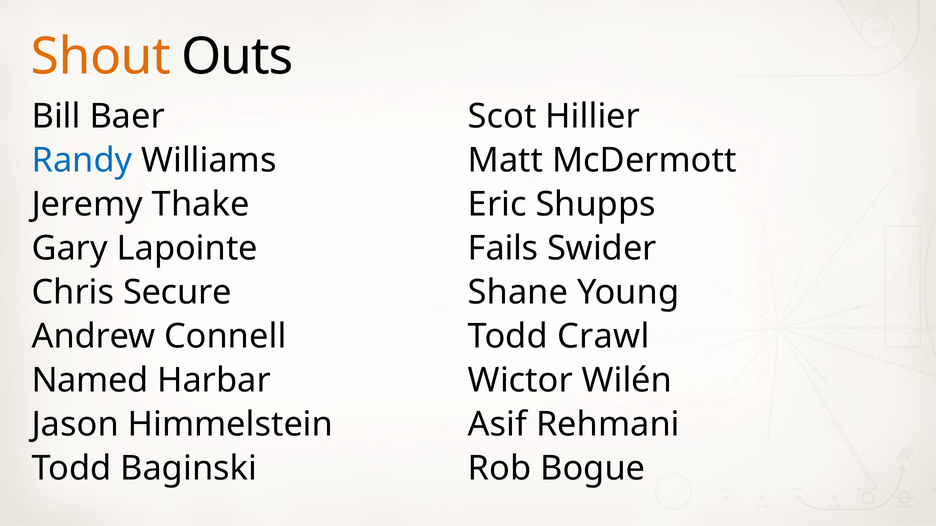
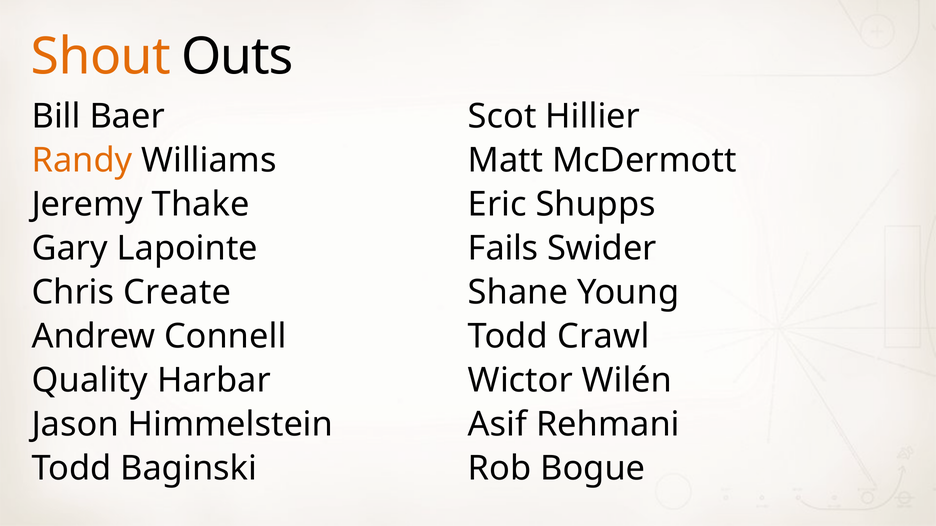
Randy colour: blue -> orange (82, 161)
Secure: Secure -> Create (177, 293)
Named: Named -> Quality (90, 381)
